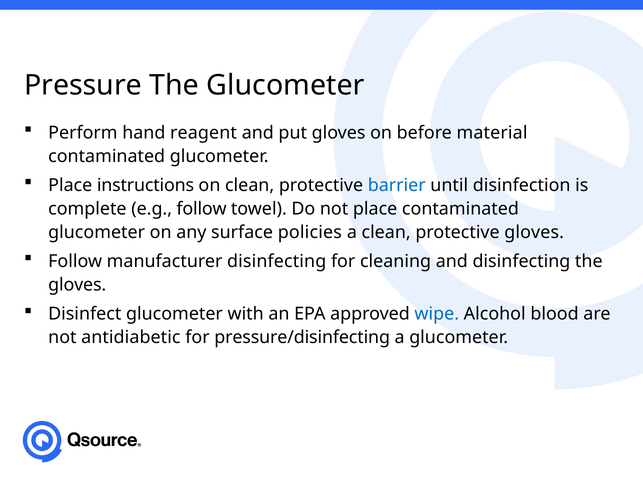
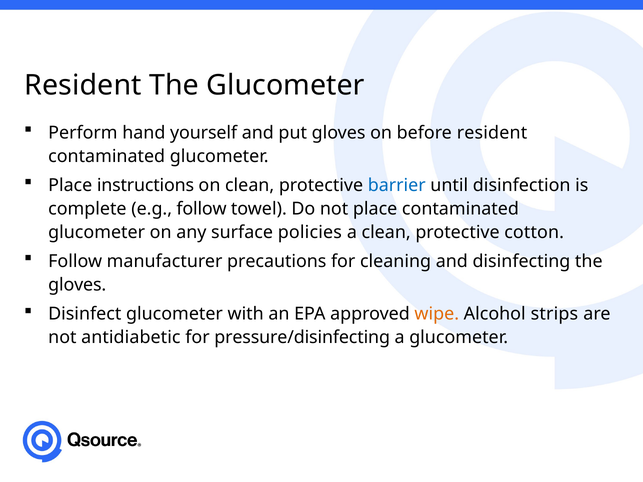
Pressure: Pressure -> Resident (83, 85)
reagent: reagent -> yourself (204, 133)
before material: material -> resident (492, 133)
protective gloves: gloves -> cotton (534, 233)
manufacturer disinfecting: disinfecting -> precautions (277, 262)
wipe colour: blue -> orange (437, 314)
blood: blood -> strips (554, 314)
